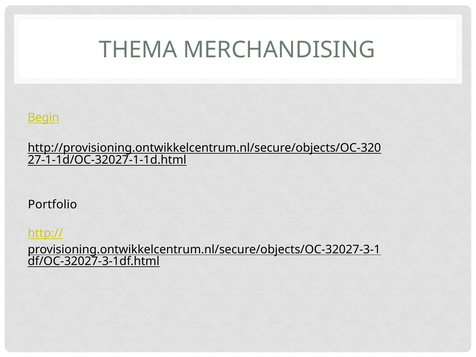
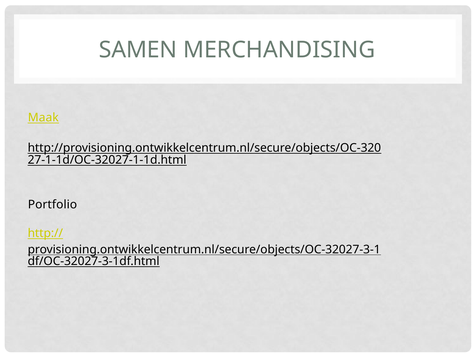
THEMA: THEMA -> SAMEN (138, 50)
Begin: Begin -> Maak (43, 118)
